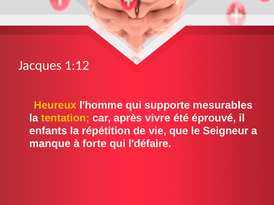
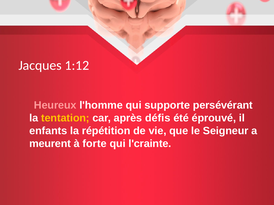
Heureux colour: yellow -> pink (55, 106)
mesurables: mesurables -> persévérant (223, 106)
vivre: vivre -> défis (158, 118)
manque: manque -> meurent (50, 144)
l'défaire: l'défaire -> l'crainte (150, 144)
